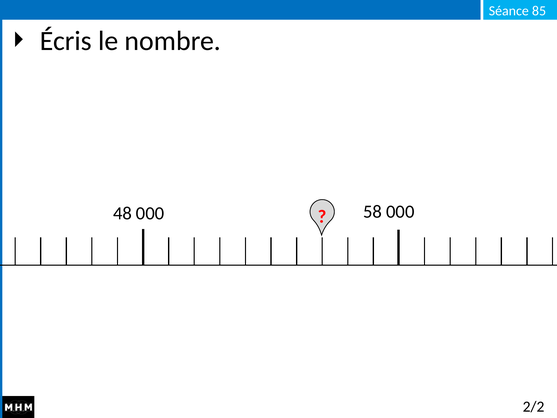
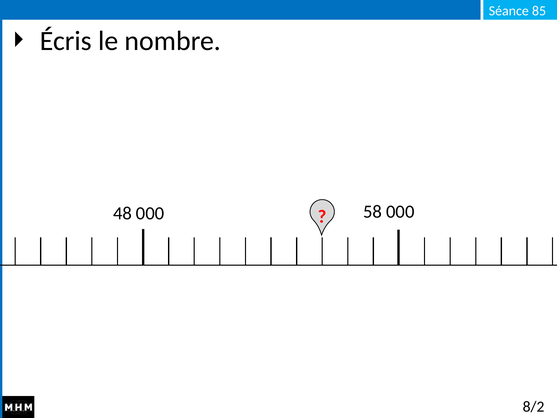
2/2: 2/2 -> 8/2 (534, 406)
